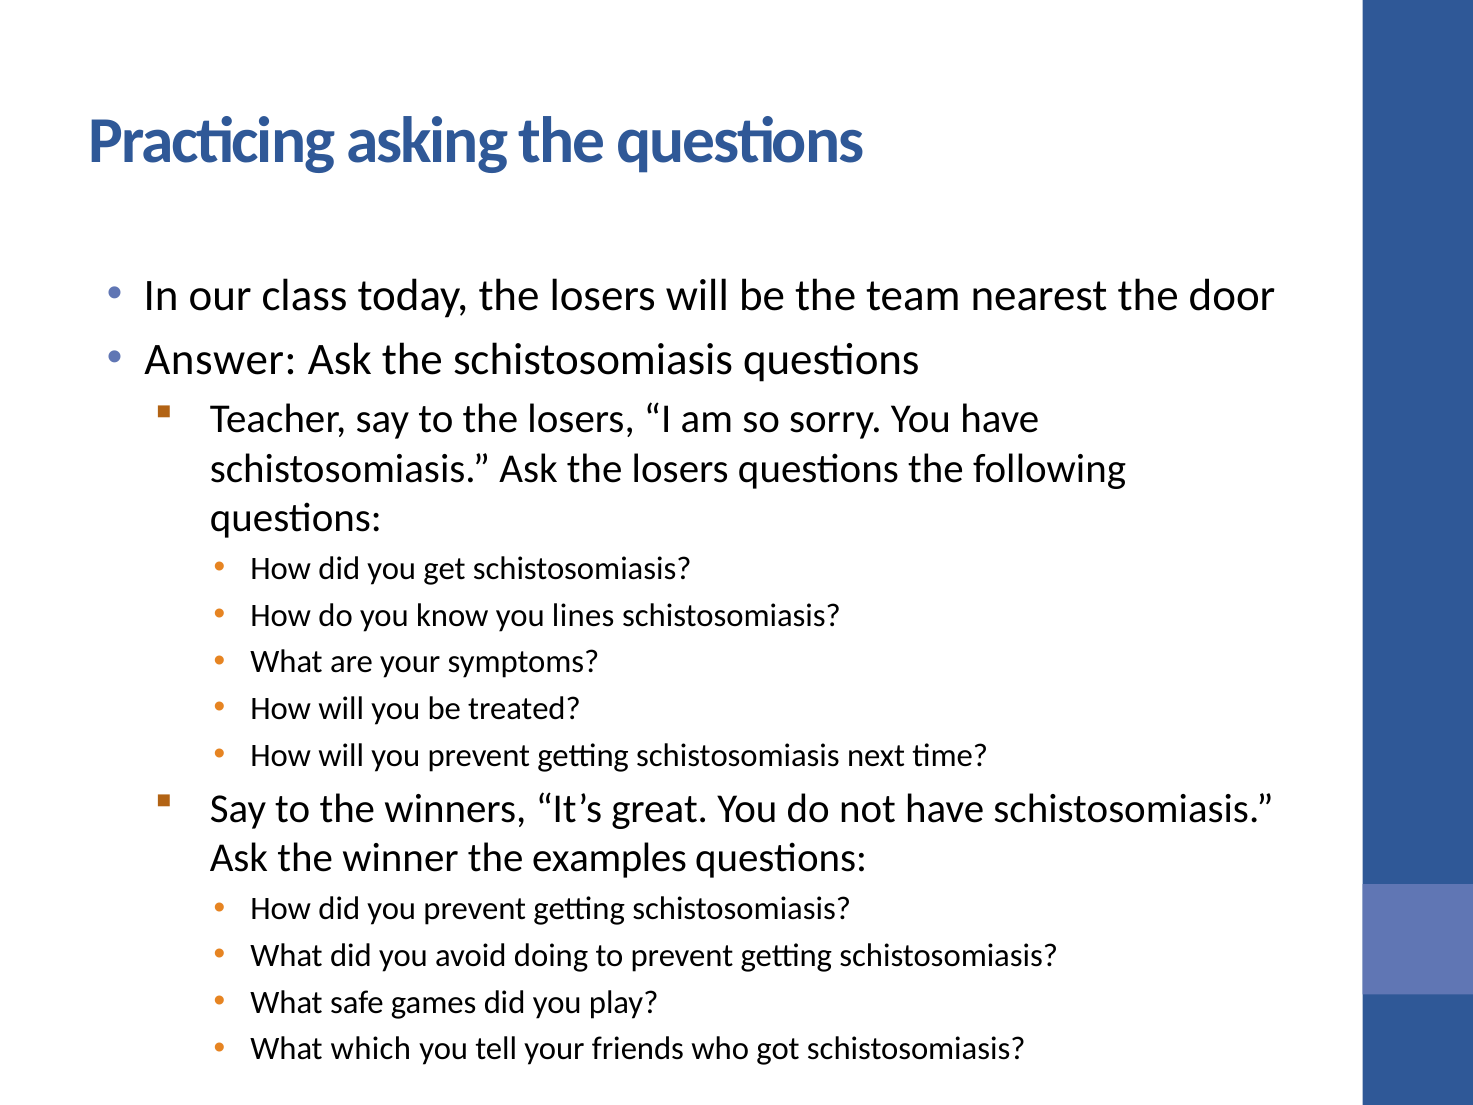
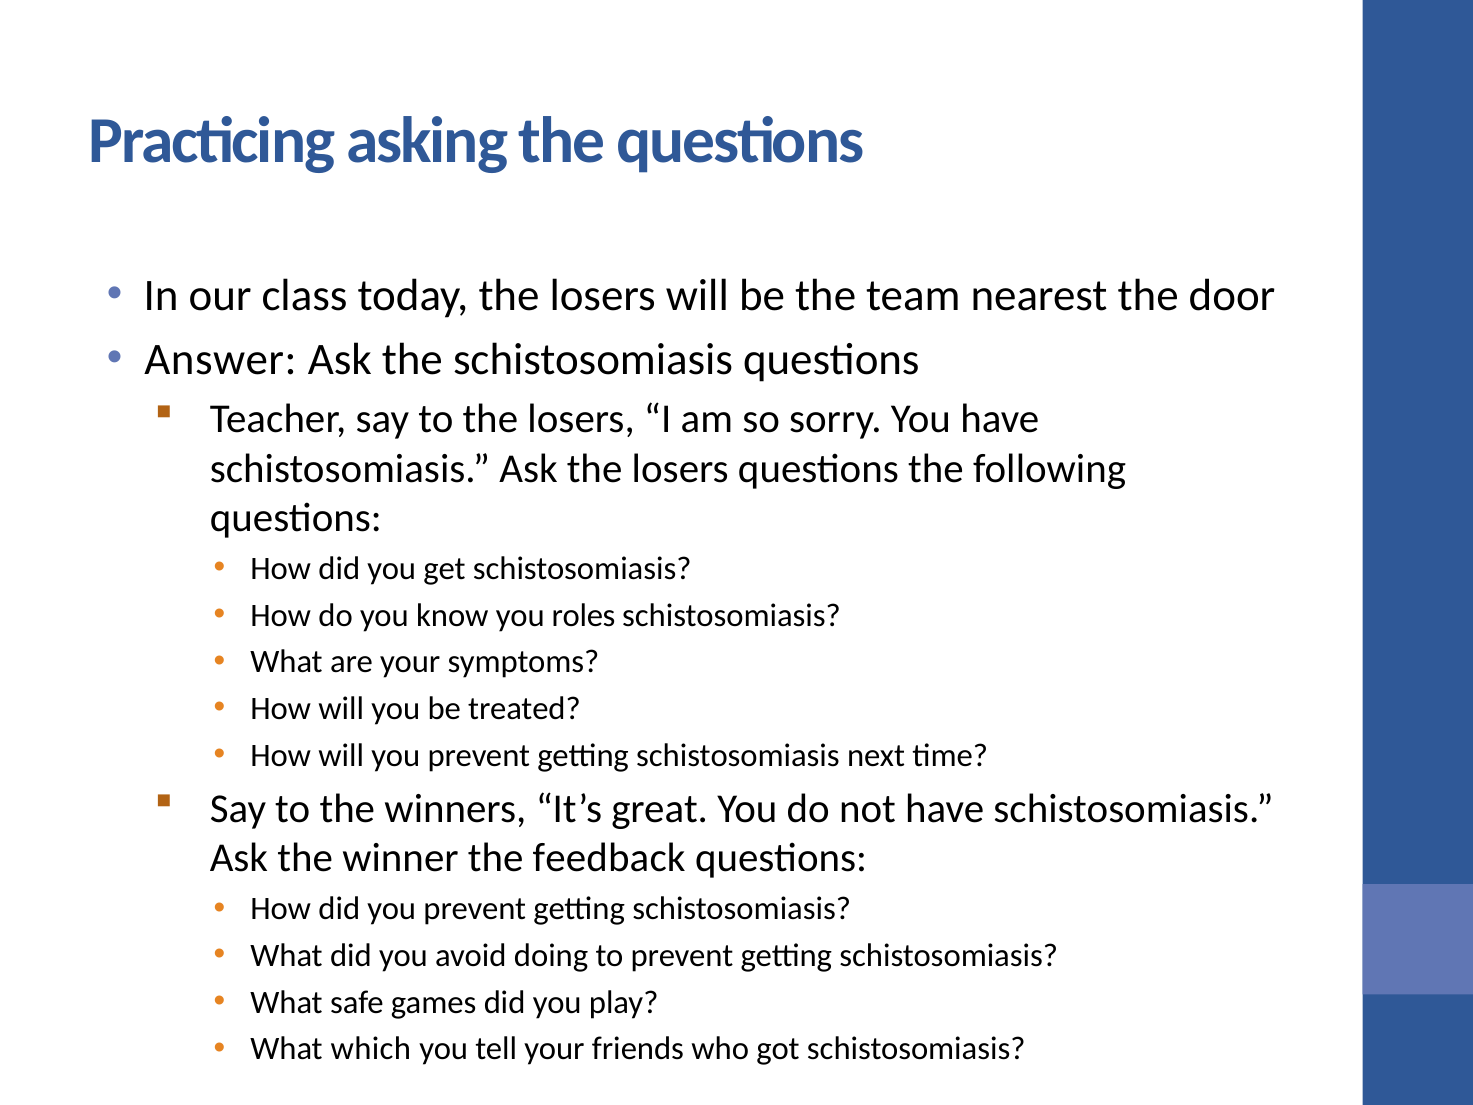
lines: lines -> roles (584, 615)
examples: examples -> feedback (609, 858)
